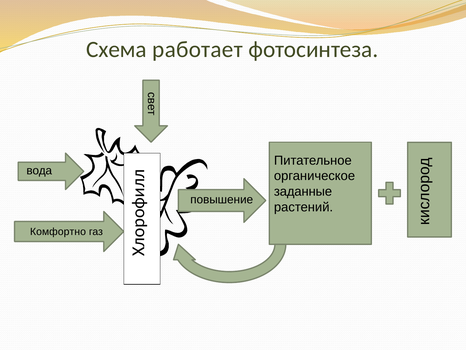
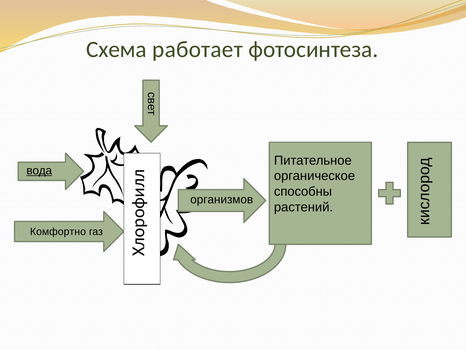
вода underline: none -> present (39, 170)
заданные: заданные -> способны (303, 191)
повышение: повышение -> организмов (222, 199)
